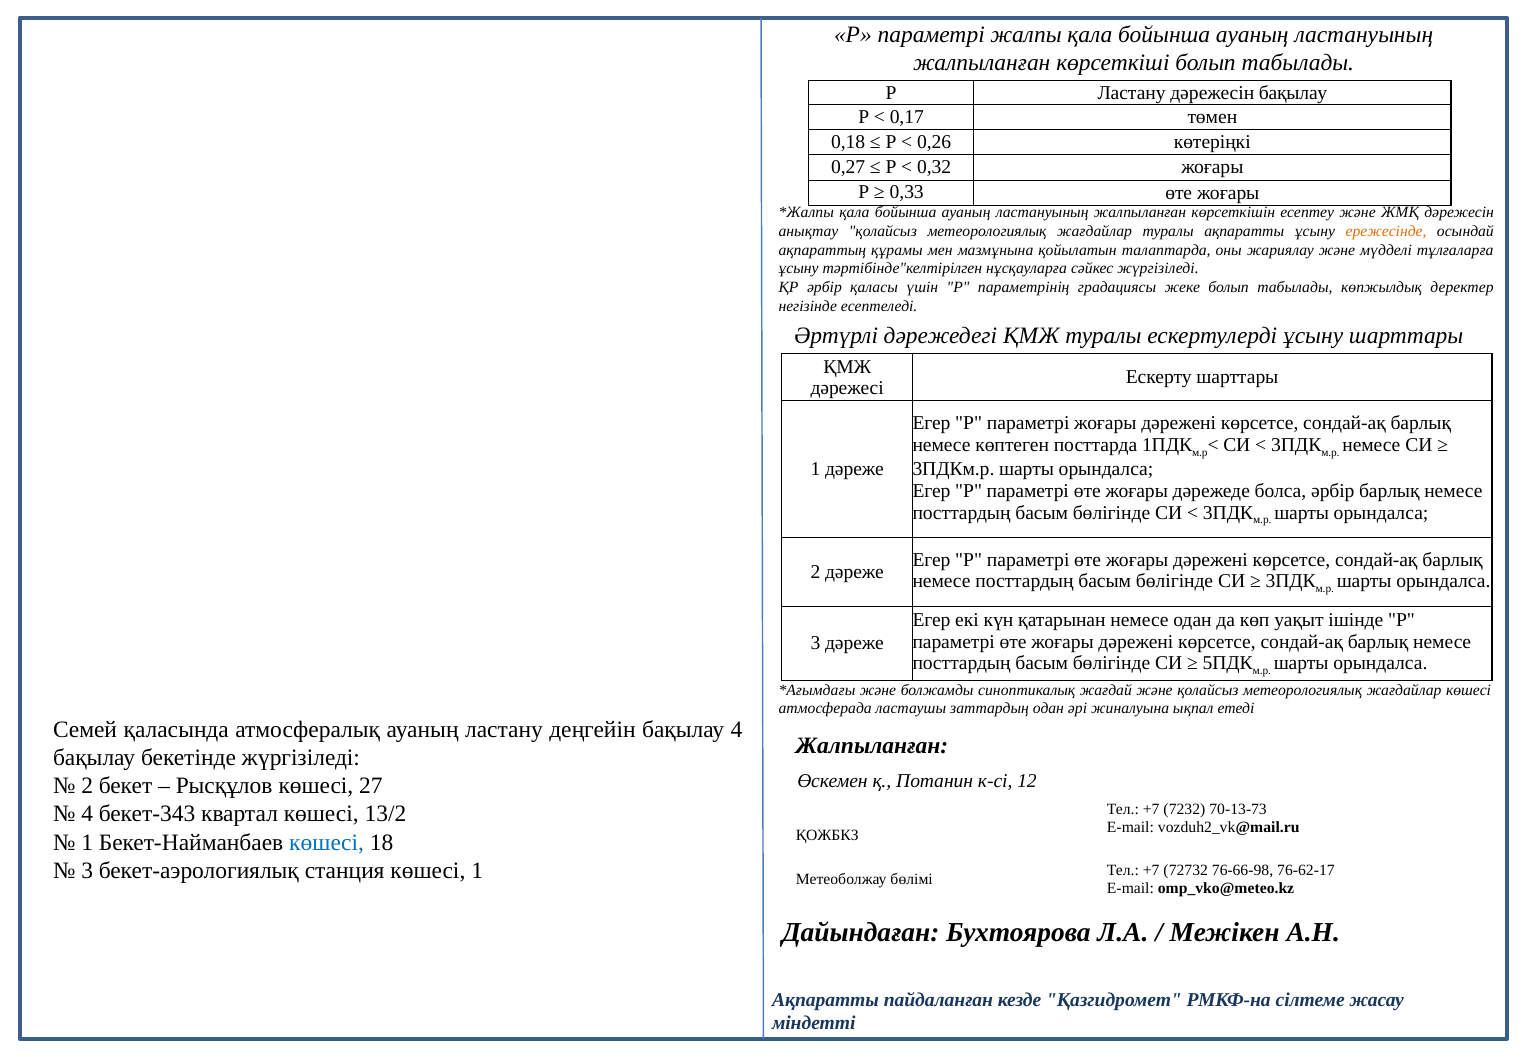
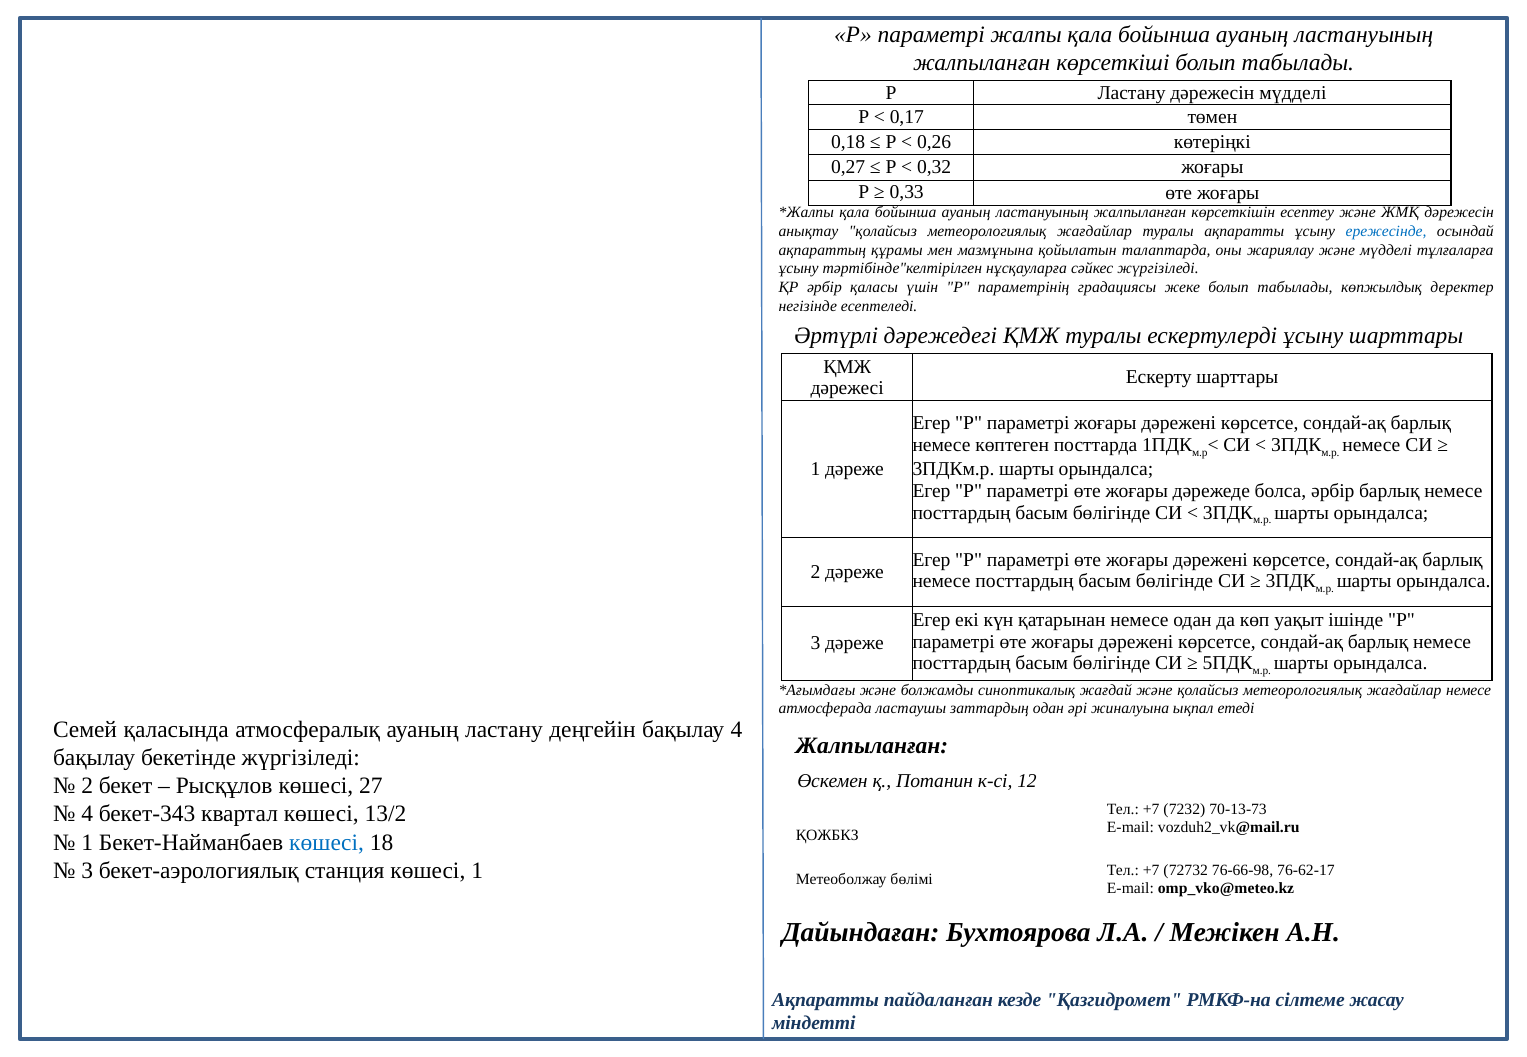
дәрежесін бақылау: бақылау -> мүдделі (1293, 93)
ережесінде colour: orange -> blue (1386, 231)
жағдайлар көшесі: көшесі -> немесе (1469, 690)
